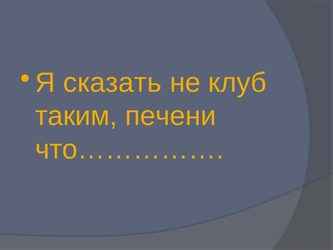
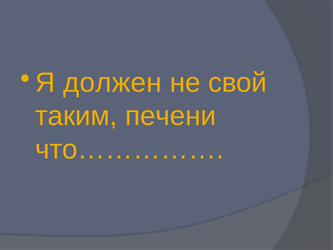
сказать: сказать -> должен (112, 83)
клуб: клуб -> свой (238, 83)
